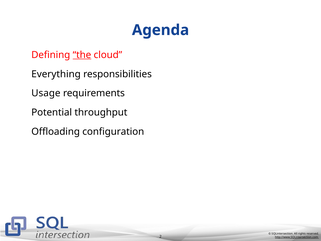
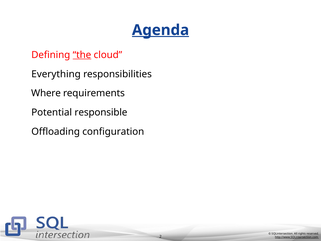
Agenda underline: none -> present (161, 30)
Usage: Usage -> Where (46, 93)
throughput: throughput -> responsible (101, 112)
